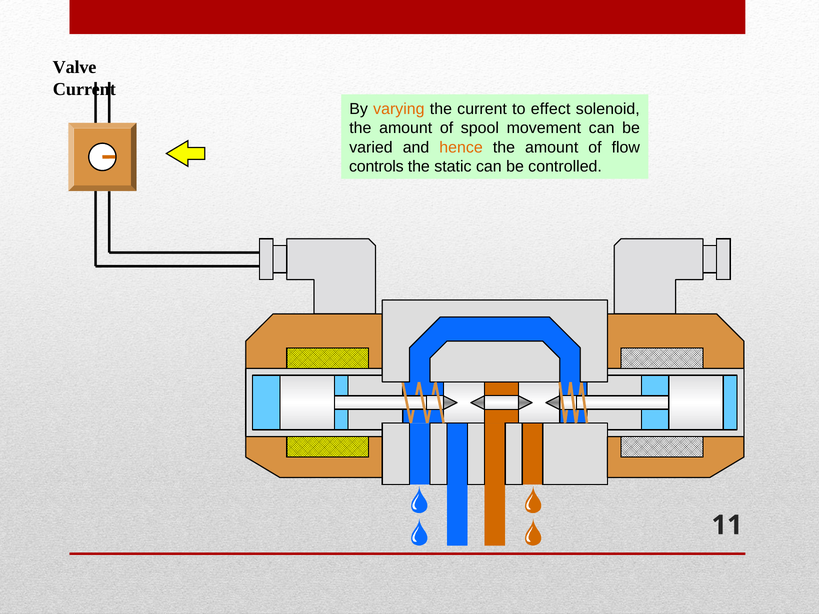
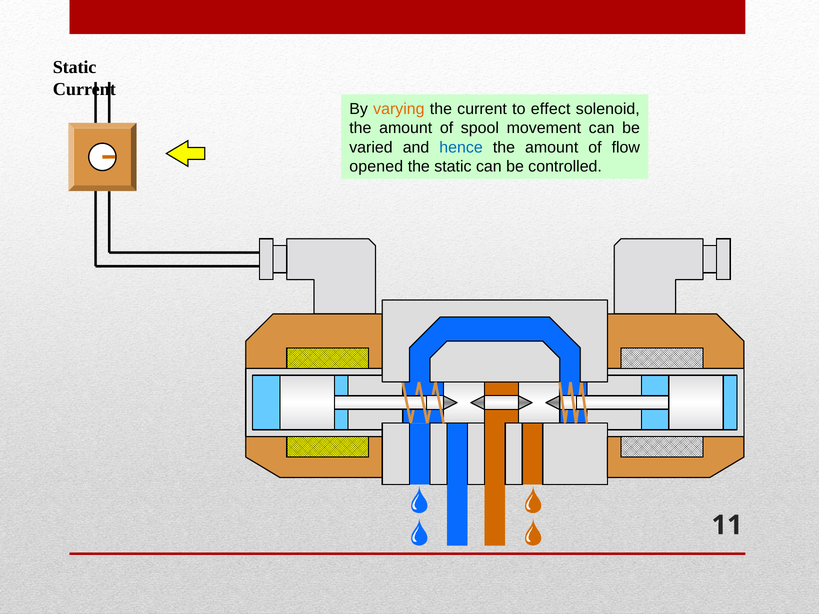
Valve: Valve -> Static (75, 67)
hence colour: orange -> blue (461, 147)
controls: controls -> opened (376, 166)
